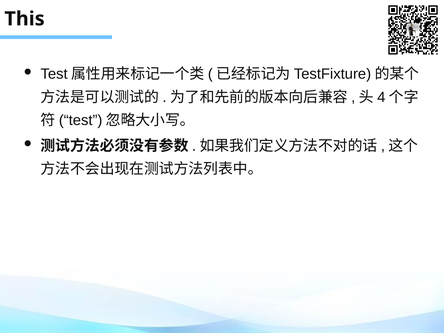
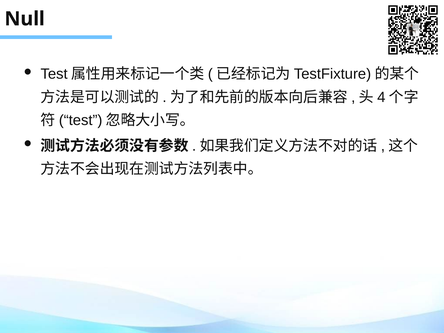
This: This -> Null (25, 19)
